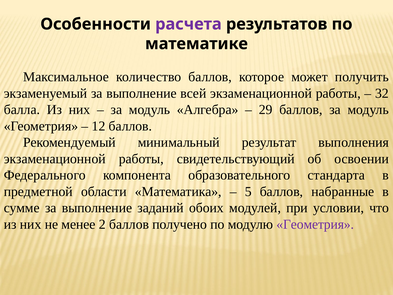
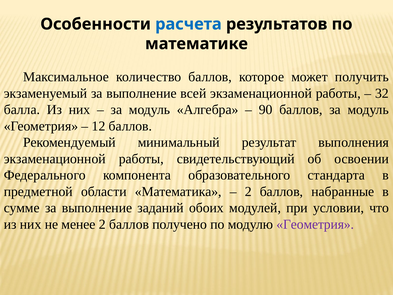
расчета colour: purple -> blue (188, 24)
29: 29 -> 90 (266, 110)
5: 5 -> 2 (248, 191)
